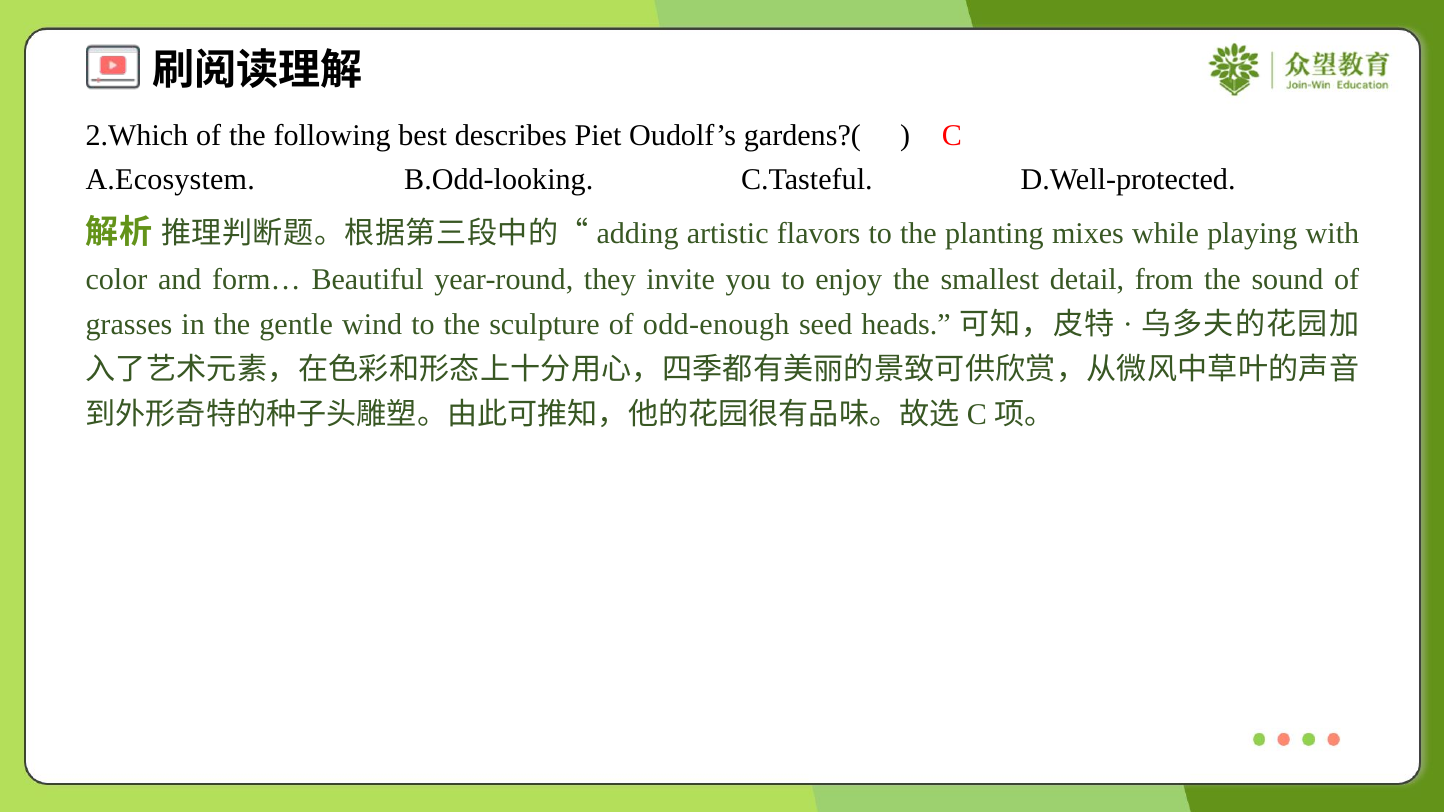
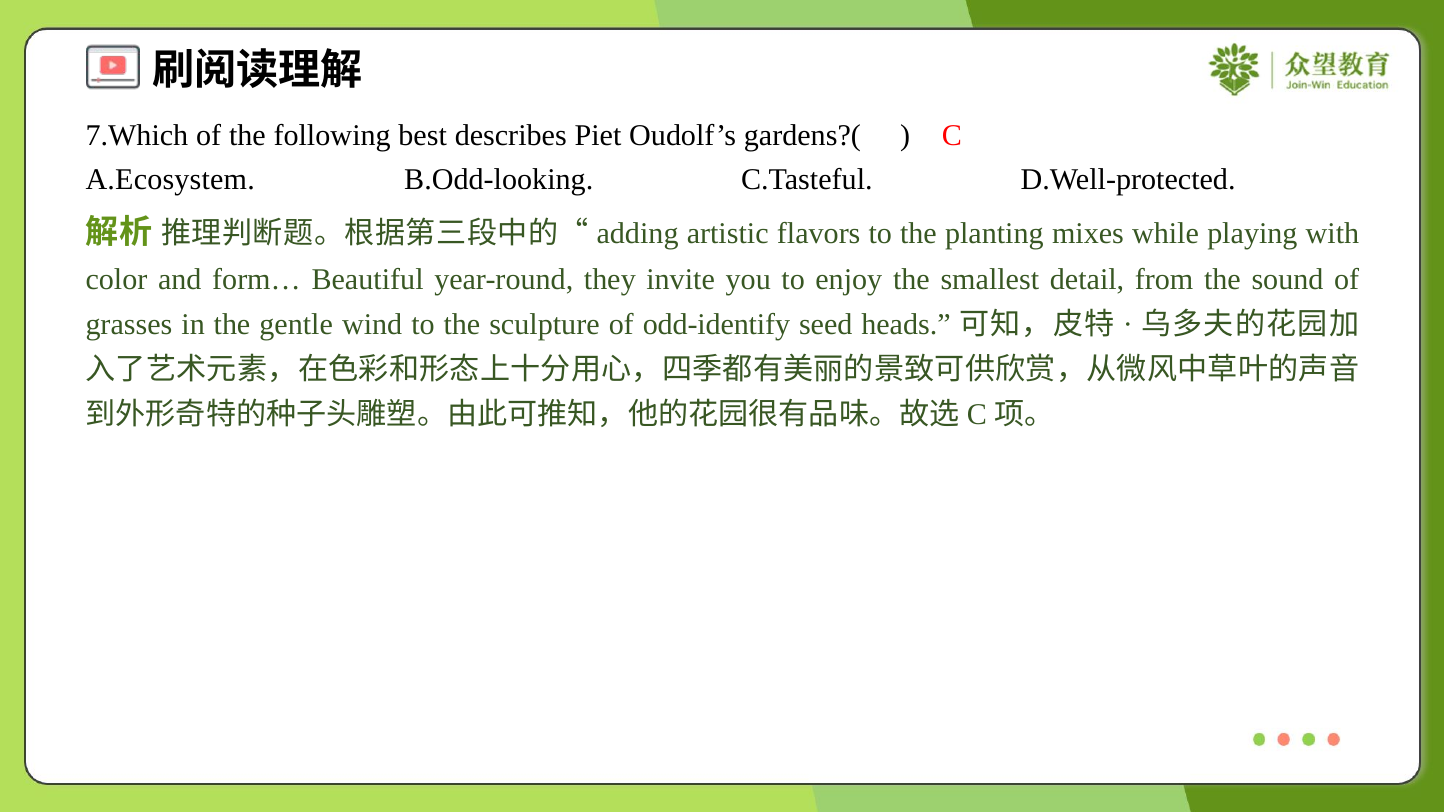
2.Which: 2.Which -> 7.Which (137, 135)
odd-enough: odd-enough -> odd-identify (716, 325)
